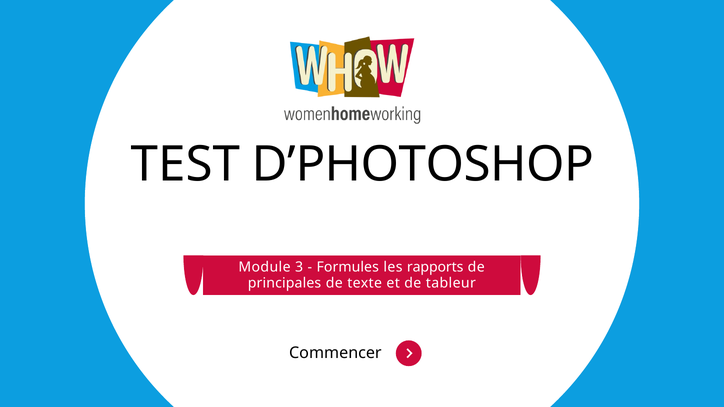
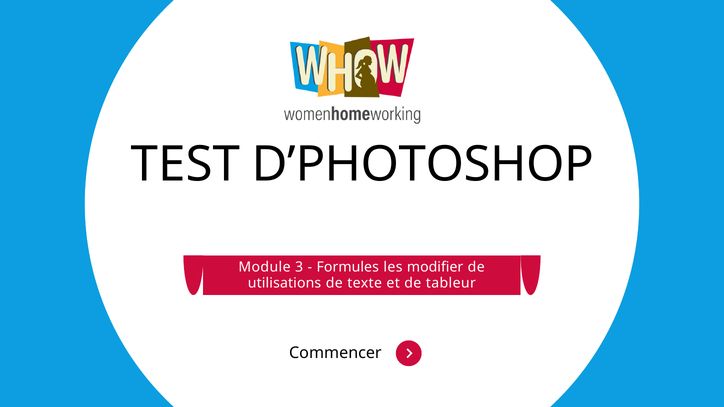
rapports: rapports -> modifier (435, 267)
principales: principales -> utilisations (285, 283)
